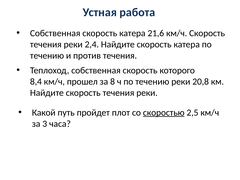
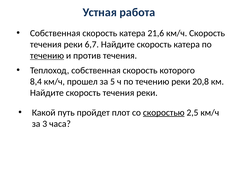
2,4: 2,4 -> 6,7 (92, 44)
течению underline: none -> present (47, 56)
8: 8 -> 5 (113, 82)
